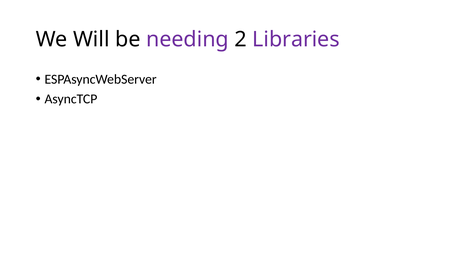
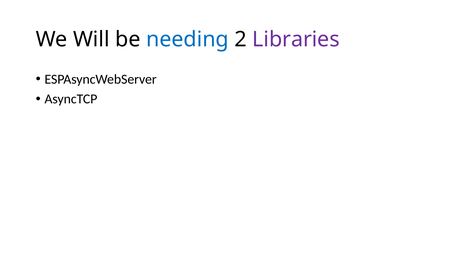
needing colour: purple -> blue (187, 39)
